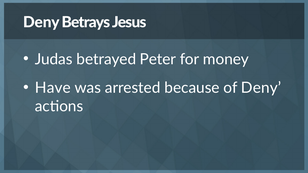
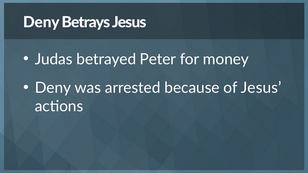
Have: Have -> Deny (53, 88)
of Deny: Deny -> Jesus (261, 88)
